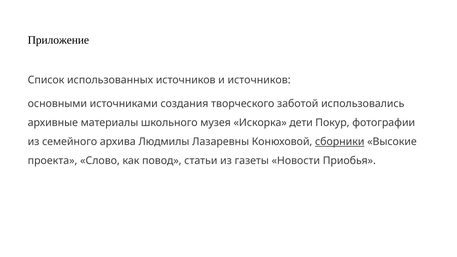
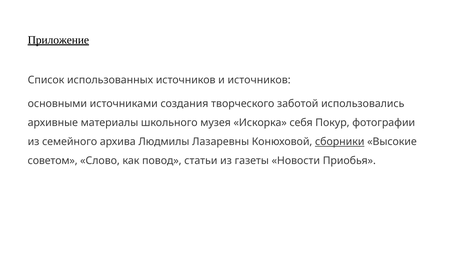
Приложение underline: none -> present (58, 40)
дети: дети -> себя (301, 123)
проекта: проекта -> советом (53, 161)
